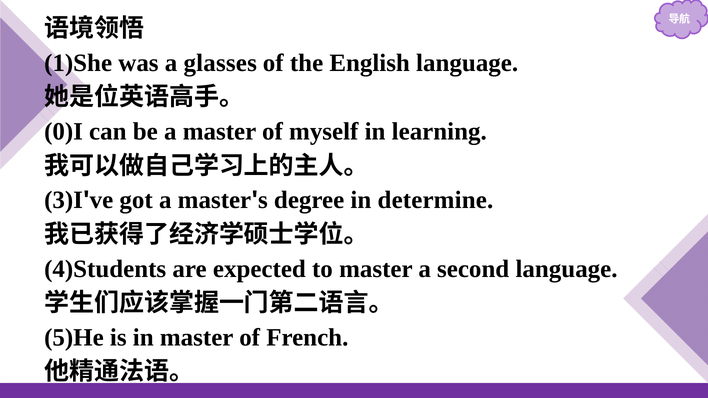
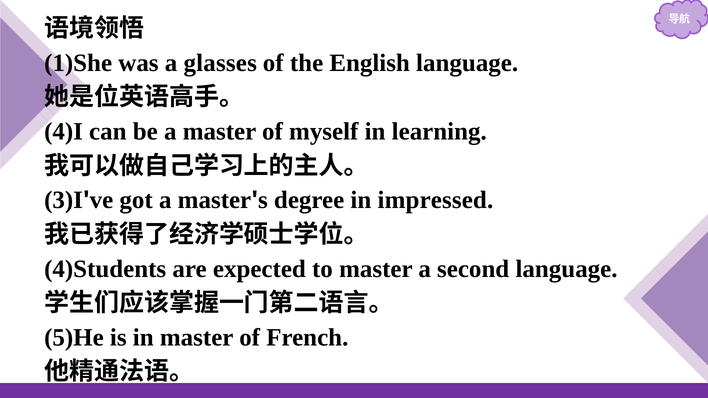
0)I: 0)I -> 4)I (64, 132)
determine: determine -> impressed (435, 200)
